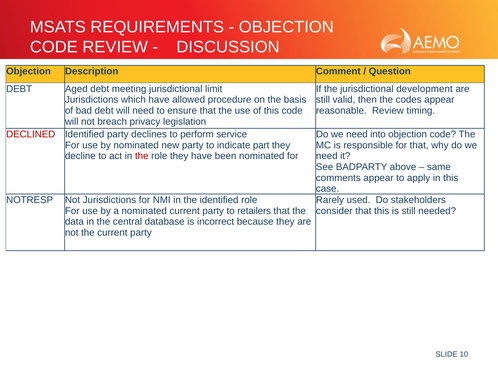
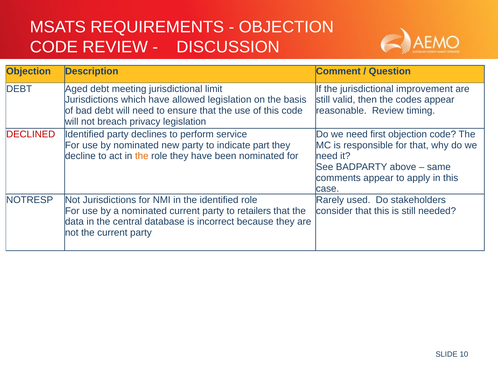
development: development -> improvement (424, 89)
allowed procedure: procedure -> legislation (230, 100)
into: into -> first (378, 134)
the colour: red -> orange (142, 156)
